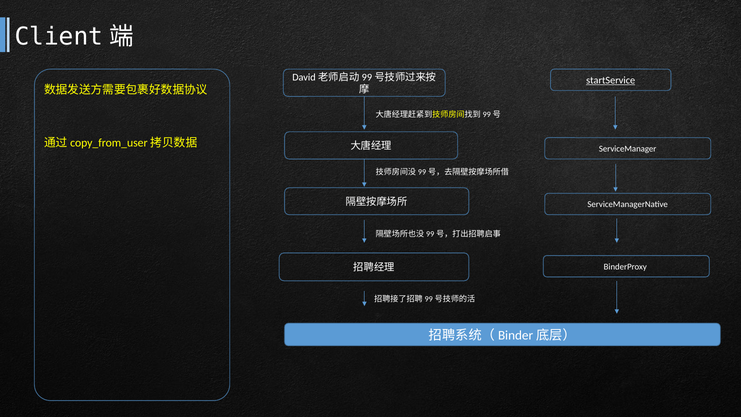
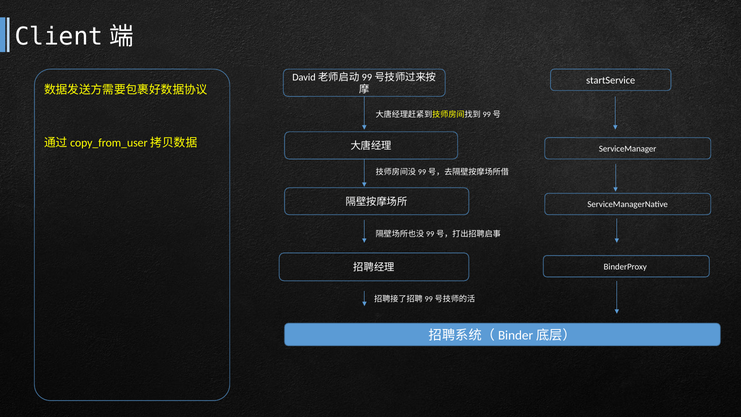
startService underline: present -> none (611, 80)
